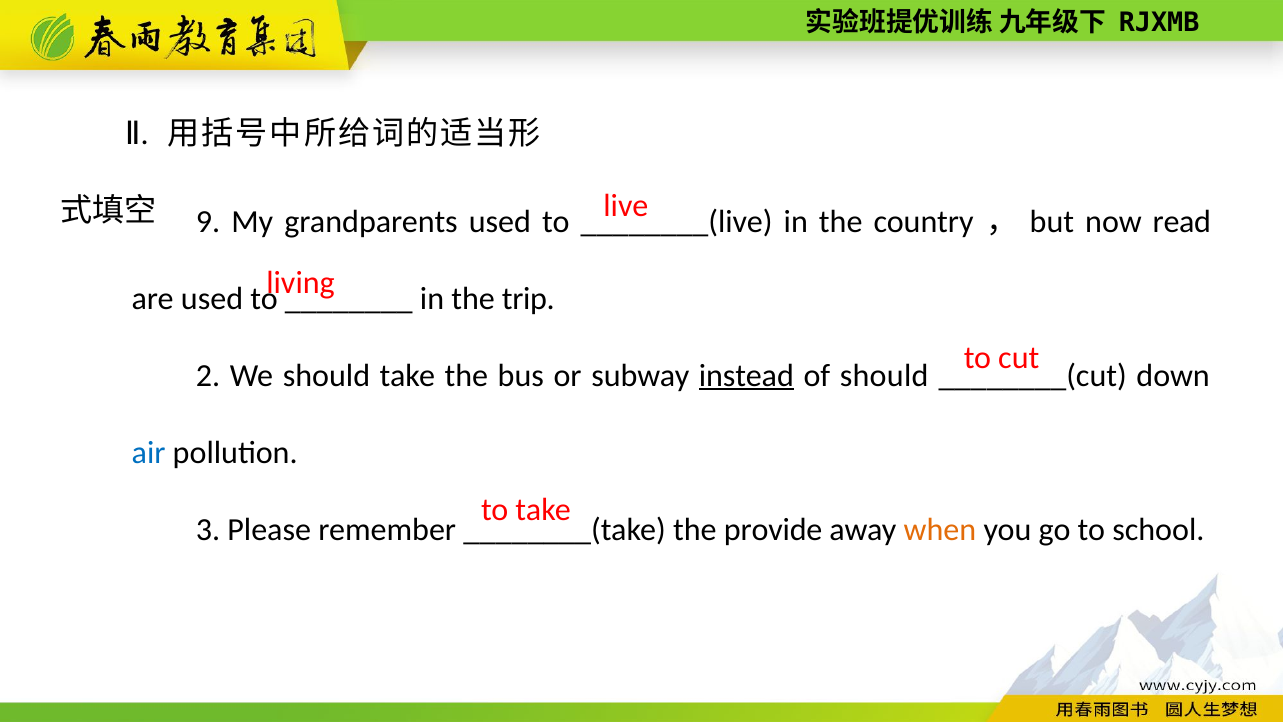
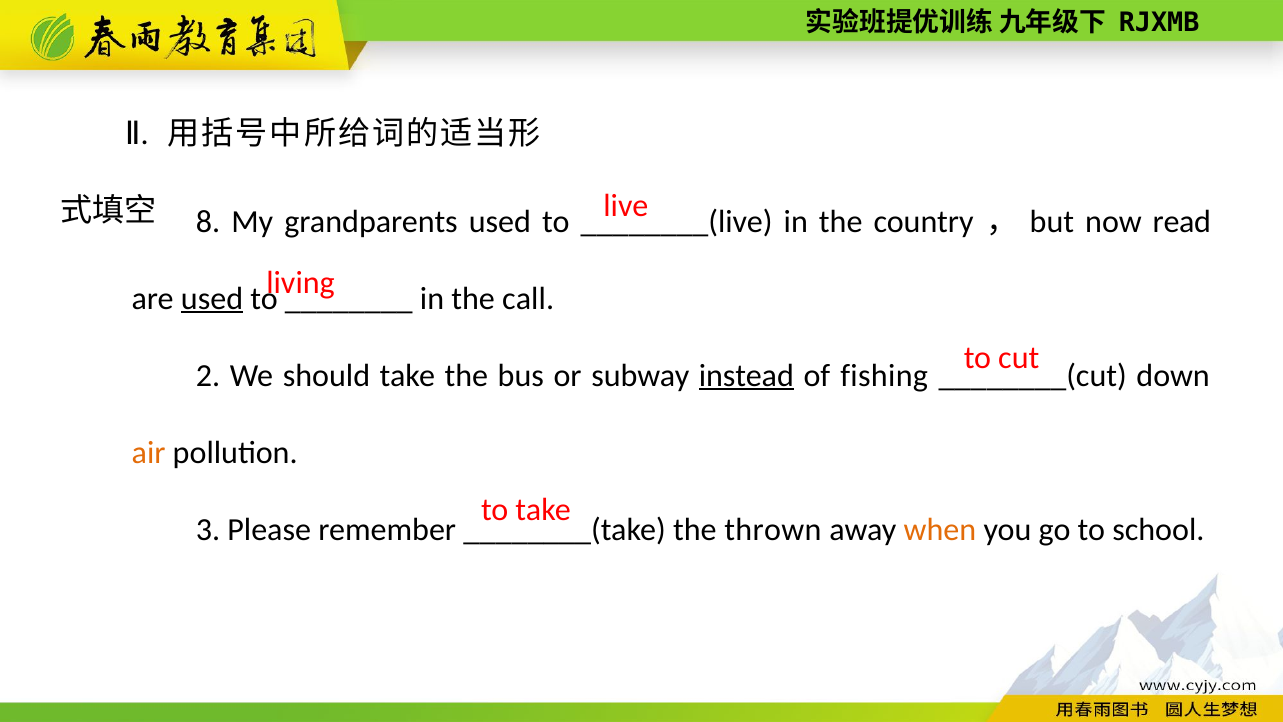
9: 9 -> 8 (208, 221)
used underline: none -> present (212, 298)
trip: trip -> call (528, 298)
of should: should -> fishing (884, 375)
air colour: blue -> orange (149, 452)
provide: provide -> thrown (773, 529)
